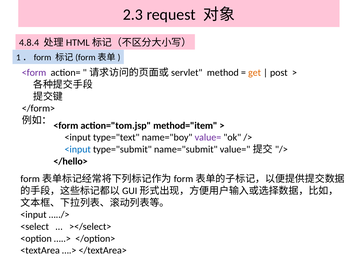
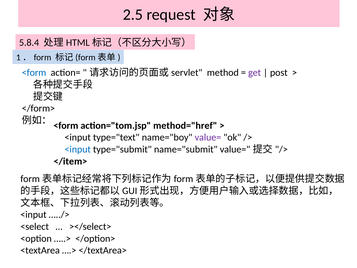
2.3: 2.3 -> 2.5 (133, 15)
4.8.4: 4.8.4 -> 5.8.4 (29, 43)
<form colour: purple -> blue (34, 73)
get colour: orange -> purple (255, 73)
method="item: method="item -> method="href (185, 125)
</hello>: </hello> -> </item> (70, 161)
